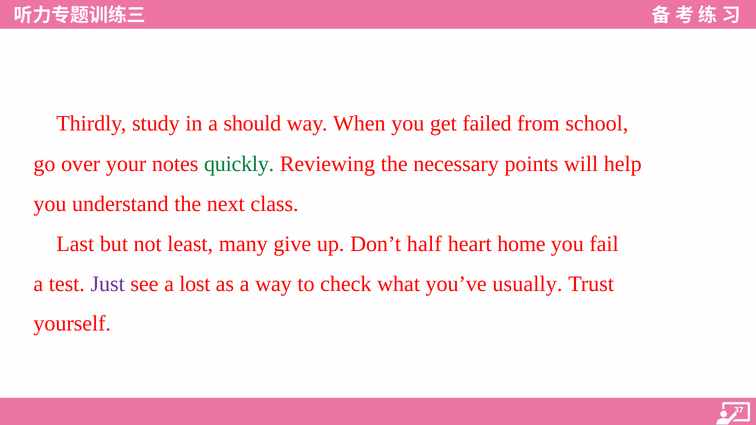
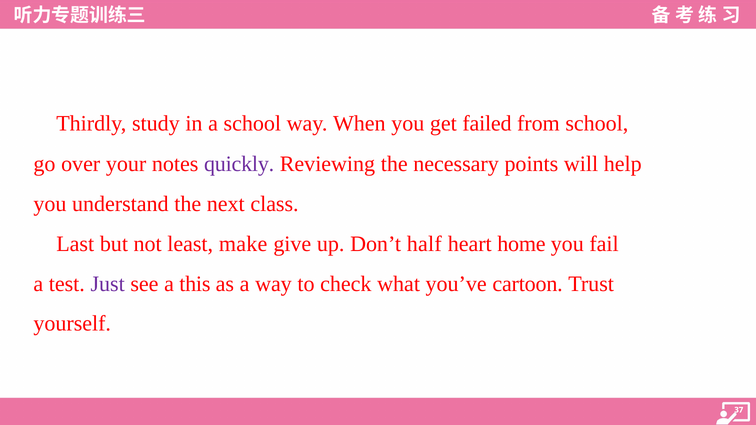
a should: should -> school (252, 124)
quickly colour: green -> purple (239, 164)
many: many -> make (243, 244)
lost: lost -> this (195, 284)
usually: usually -> cartoon (528, 284)
